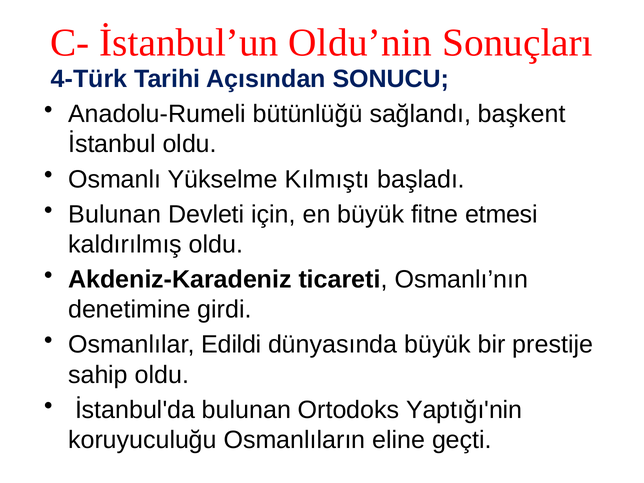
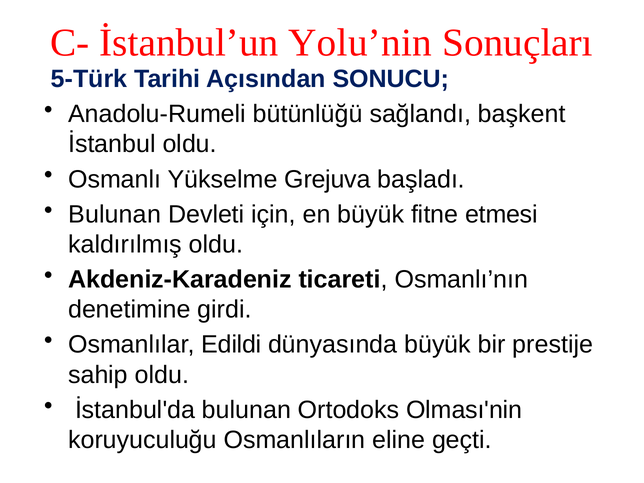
Oldu’nin: Oldu’nin -> Yolu’nin (360, 43)
4-Türk: 4-Türk -> 5-Türk (89, 79)
Kılmıştı: Kılmıştı -> Grejuva (327, 179)
Yaptığı'nin: Yaptığı'nin -> Olması'nin (464, 410)
